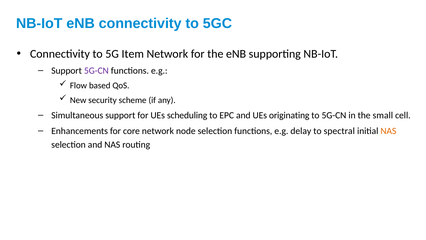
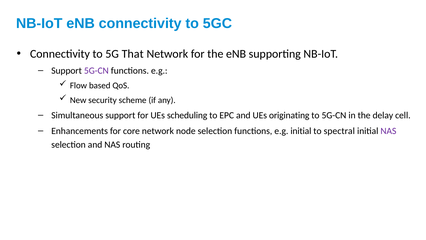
Item: Item -> That (133, 54)
small: small -> delay (383, 115)
e.g delay: delay -> initial (301, 131)
NAS colour: orange -> purple (388, 131)
